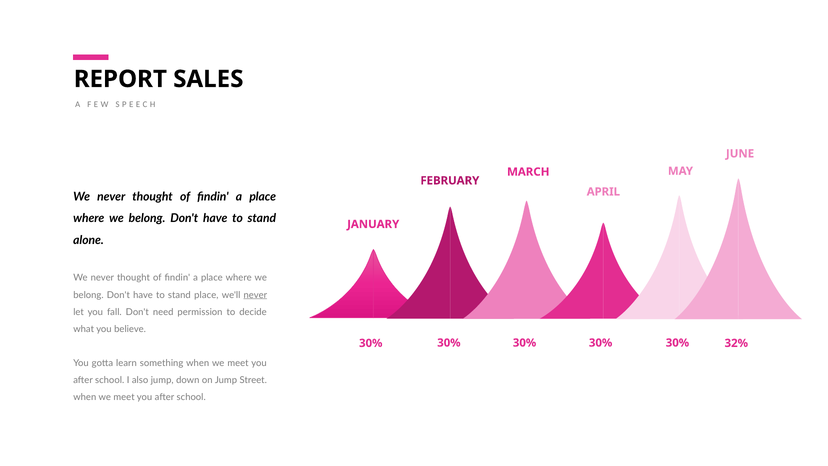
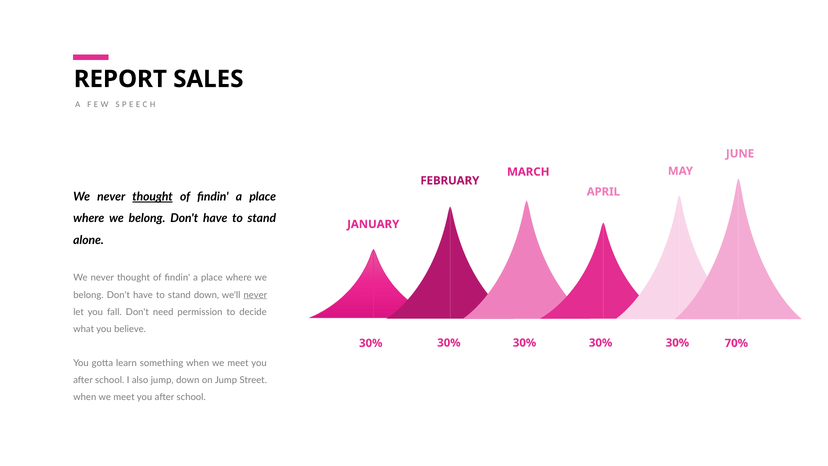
thought underline: none -> present (153, 197)
stand place: place -> down (206, 295)
32%: 32% -> 70% (736, 343)
